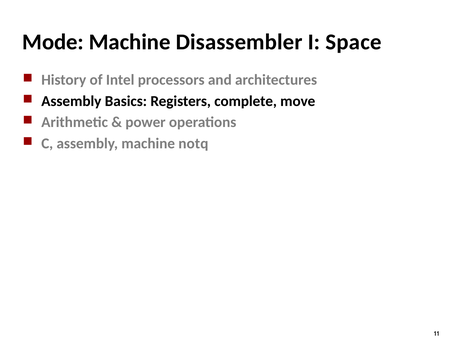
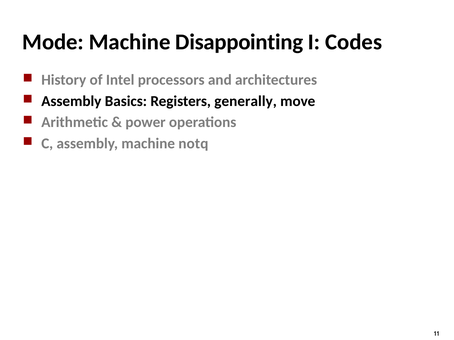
Disassembler: Disassembler -> Disappointing (239, 42)
Space: Space -> Codes (354, 42)
complete: complete -> generally (246, 101)
